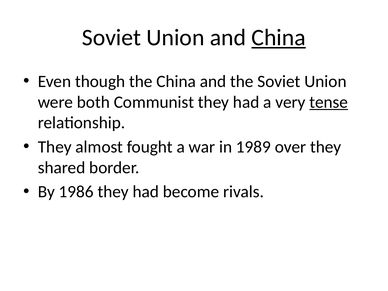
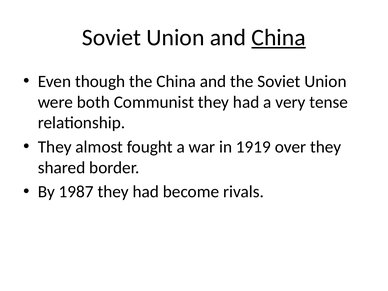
tense underline: present -> none (329, 102)
1989: 1989 -> 1919 (253, 147)
1986: 1986 -> 1987 (76, 192)
